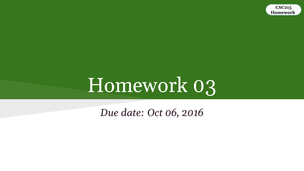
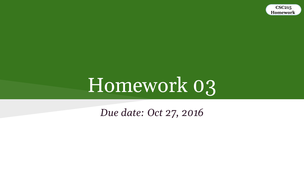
06: 06 -> 27 (172, 113)
